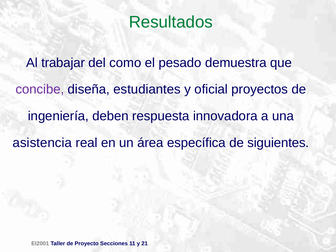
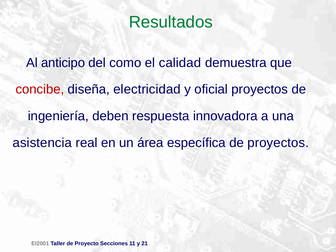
trabajar: trabajar -> anticipo (63, 63)
pesado: pesado -> calidad (180, 63)
concibe colour: purple -> red (40, 89)
estudiantes: estudiantes -> electricidad (147, 89)
de siguientes: siguientes -> proyectos (278, 143)
